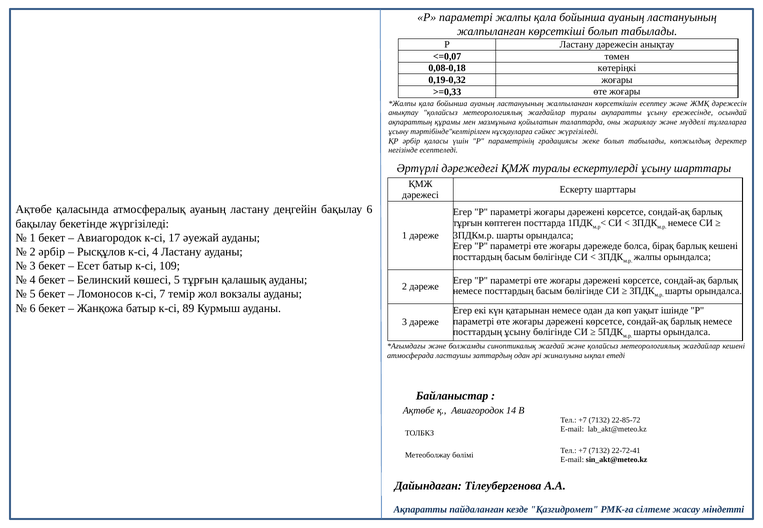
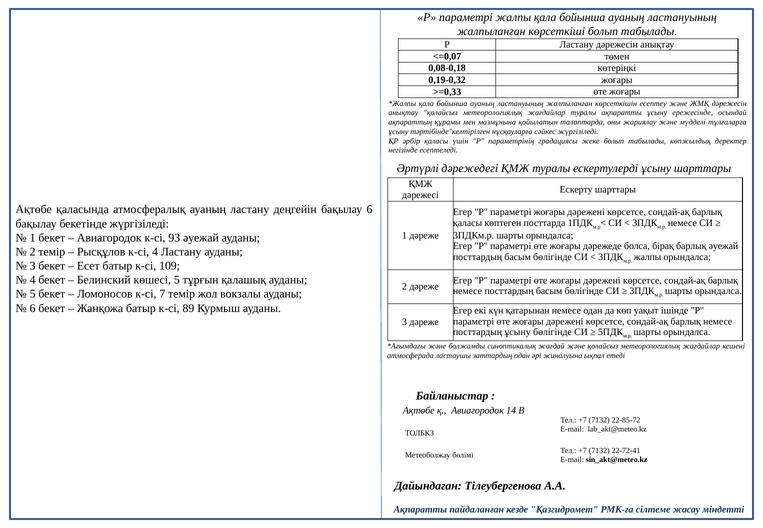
тұрғын: тұрғын -> қаласы (468, 223)
17: 17 -> 93 (174, 238)
барлық кешені: кешені -> әуежай (723, 246)
2 әрбір: әрбір -> темір (52, 252)
